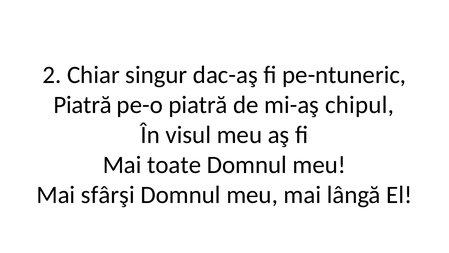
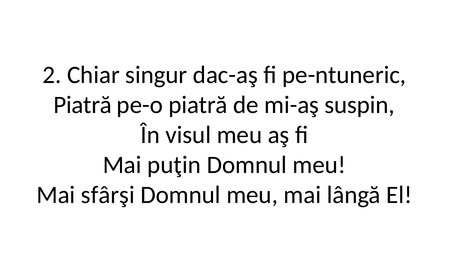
chipul: chipul -> suspin (360, 105)
toate: toate -> puţin (174, 165)
